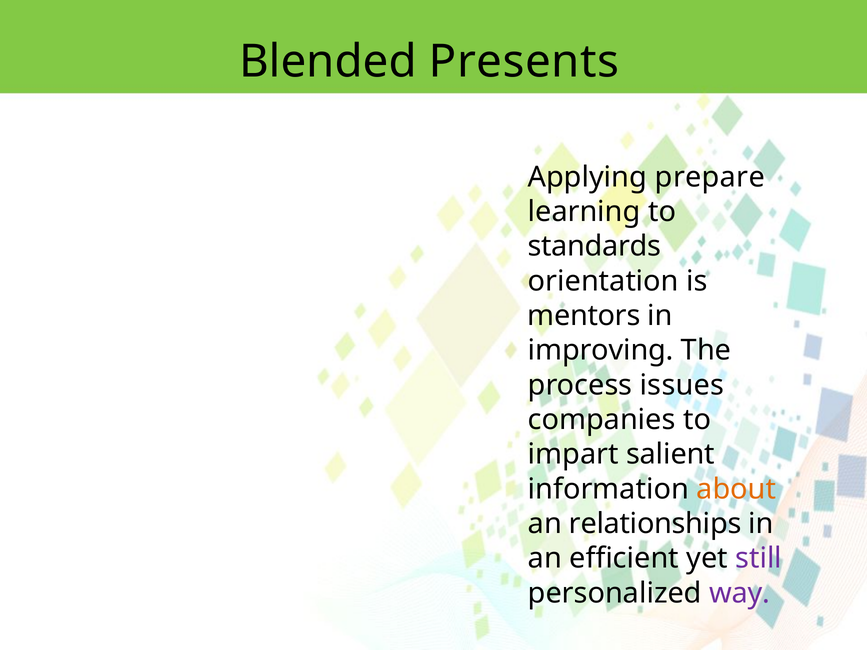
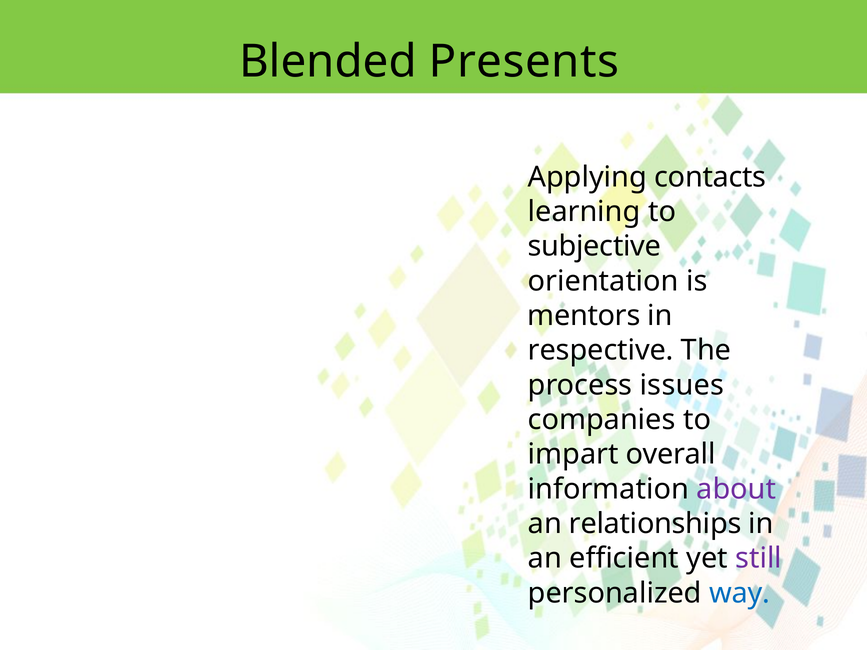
prepare: prepare -> contacts (710, 177)
standards: standards -> subjective (594, 246)
improving: improving -> respective (601, 350)
salient: salient -> overall (671, 455)
about colour: orange -> purple (736, 489)
way colour: purple -> blue (740, 593)
